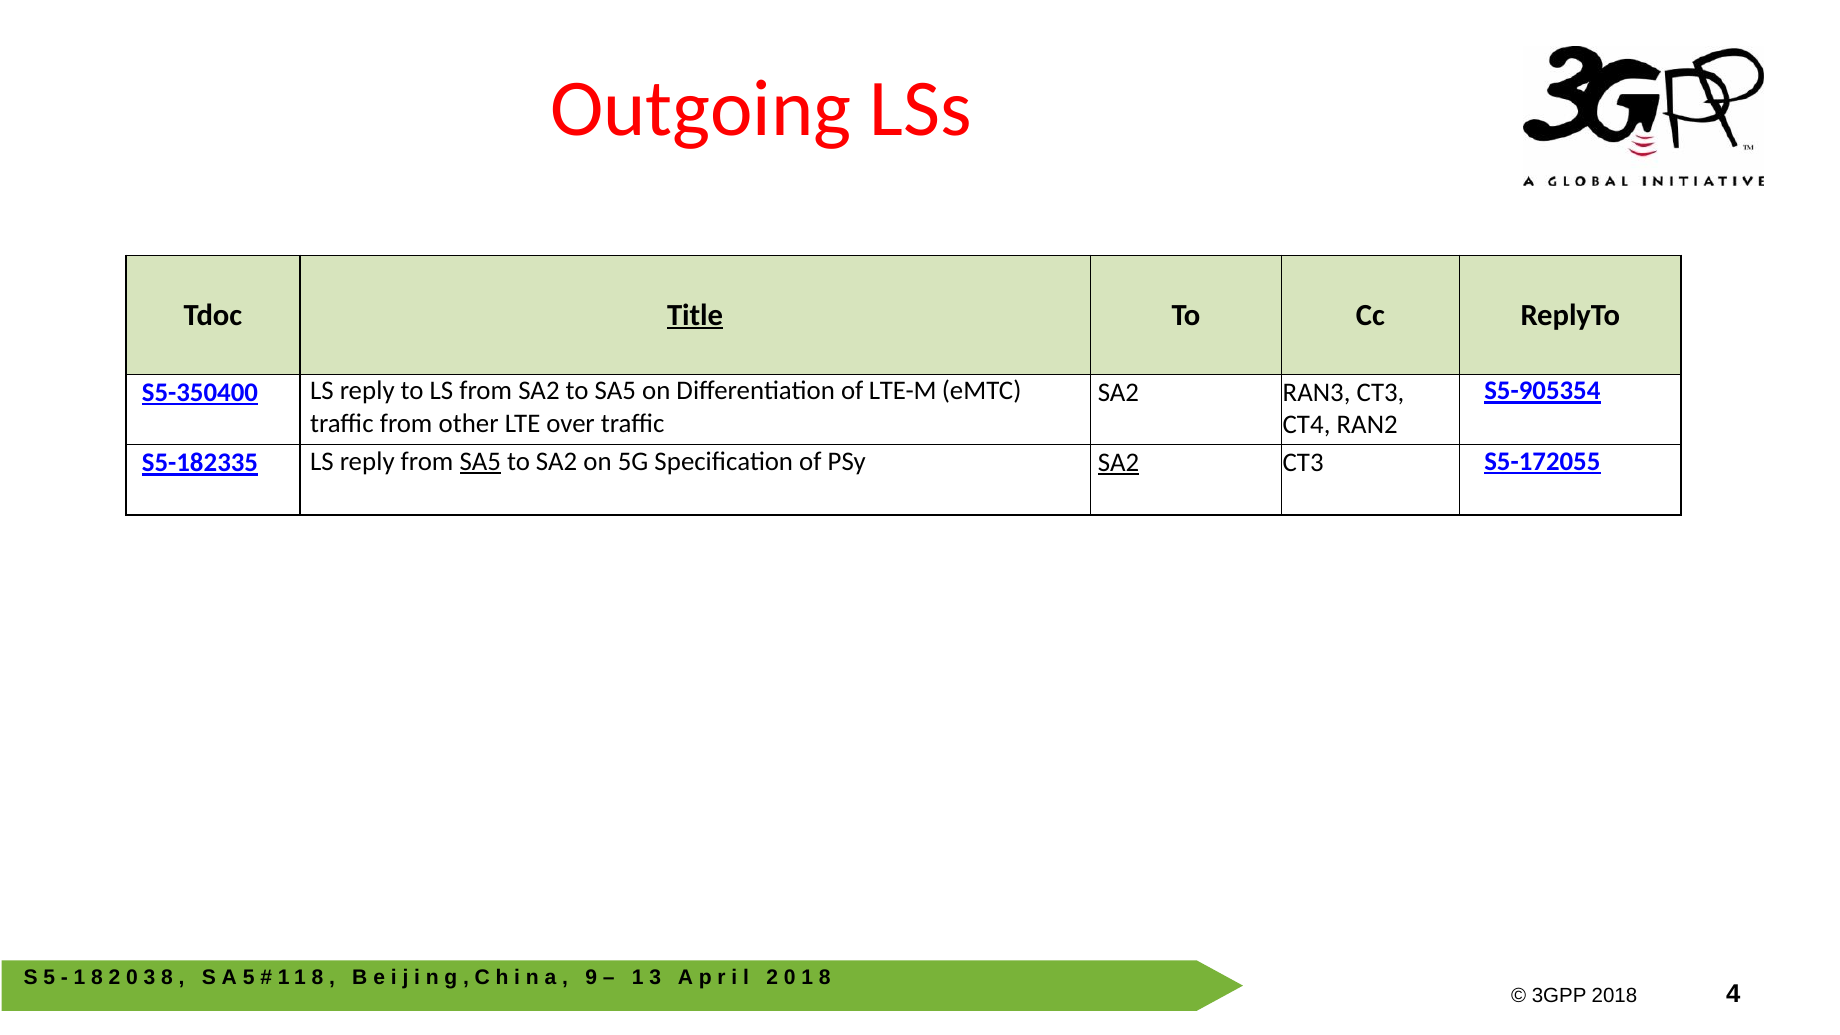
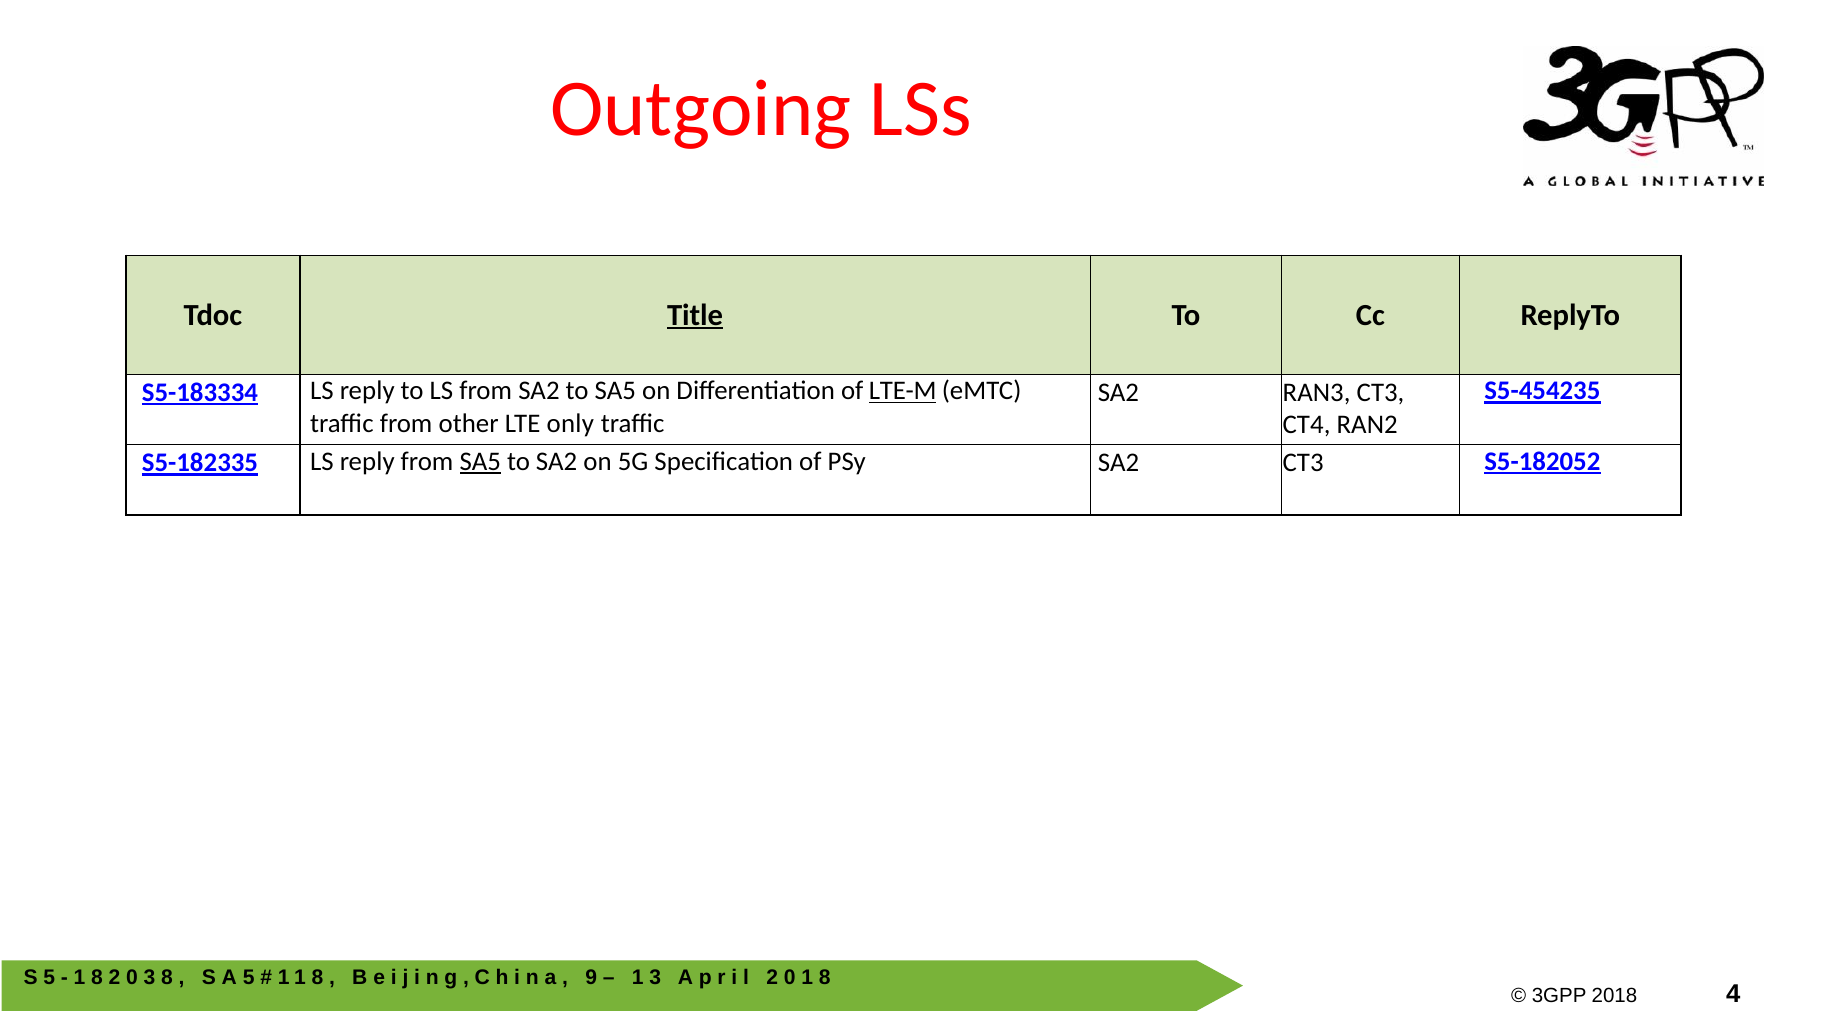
S5-905354: S5-905354 -> S5-454235 (1542, 391)
S5-350400: S5-350400 -> S5-183334 (200, 392)
LTE-M underline: none -> present (903, 391)
over: over -> only (570, 424)
SA2 underline: present -> none (1118, 463)
S5-172055: S5-172055 -> S5-182052 (1542, 461)
